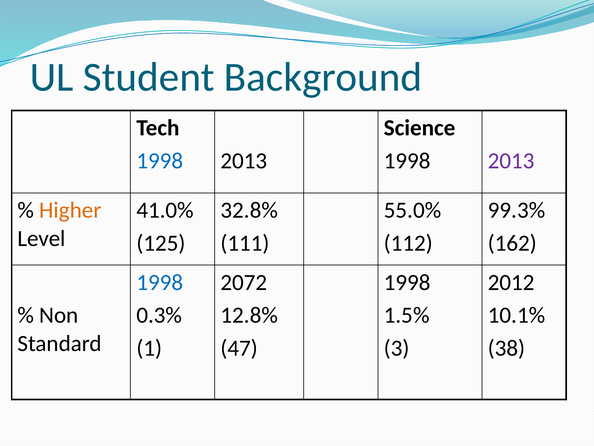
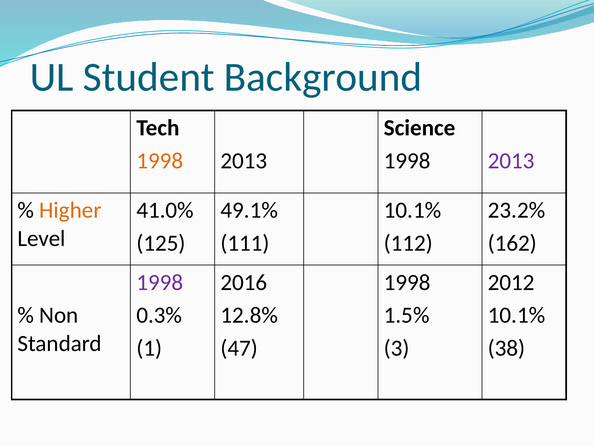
1998 colour: blue -> orange (160, 161)
32.8%: 32.8% -> 49.1% (249, 210)
55.0%: 55.0% -> 10.1% (413, 210)
99.3%: 99.3% -> 23.2% (517, 210)
1998 colour: blue -> purple (160, 282)
2072: 2072 -> 2016 (244, 282)
